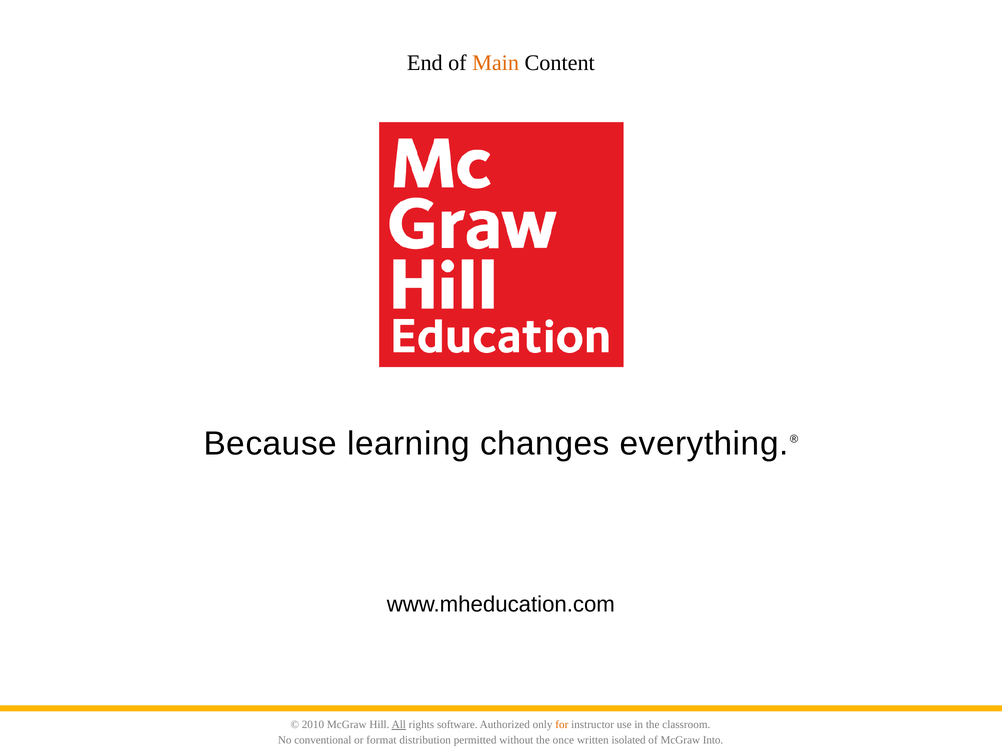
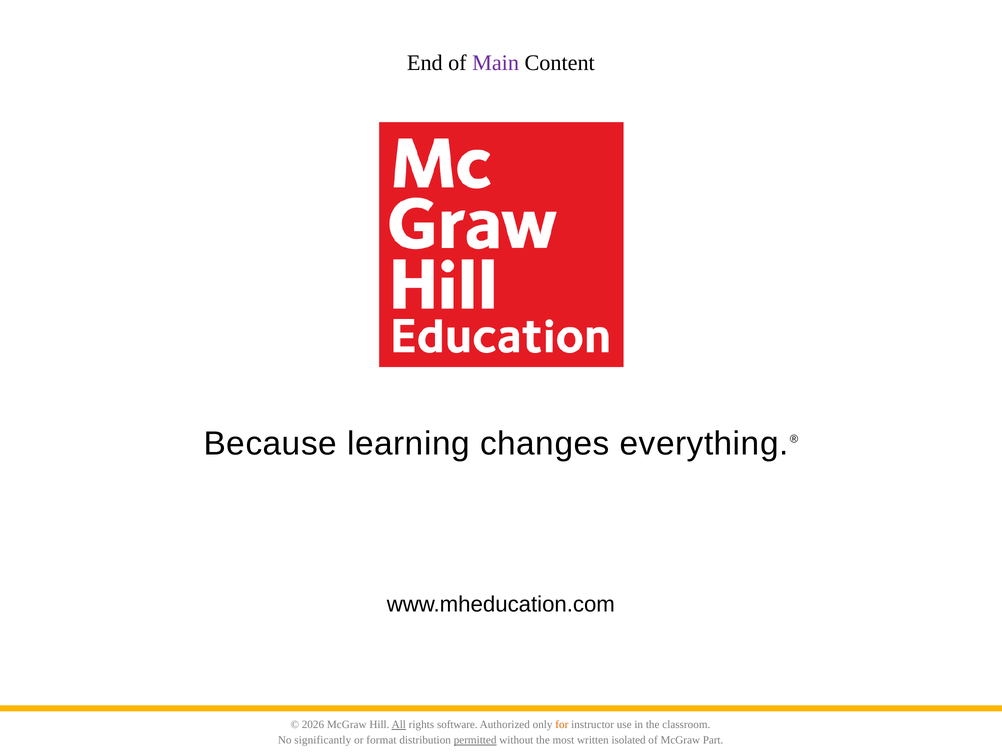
Main colour: orange -> purple (496, 63)
2010: 2010 -> 2026 (313, 724)
conventional: conventional -> significantly (323, 740)
permitted underline: none -> present (475, 740)
once: once -> most (563, 740)
Into: Into -> Part (713, 740)
